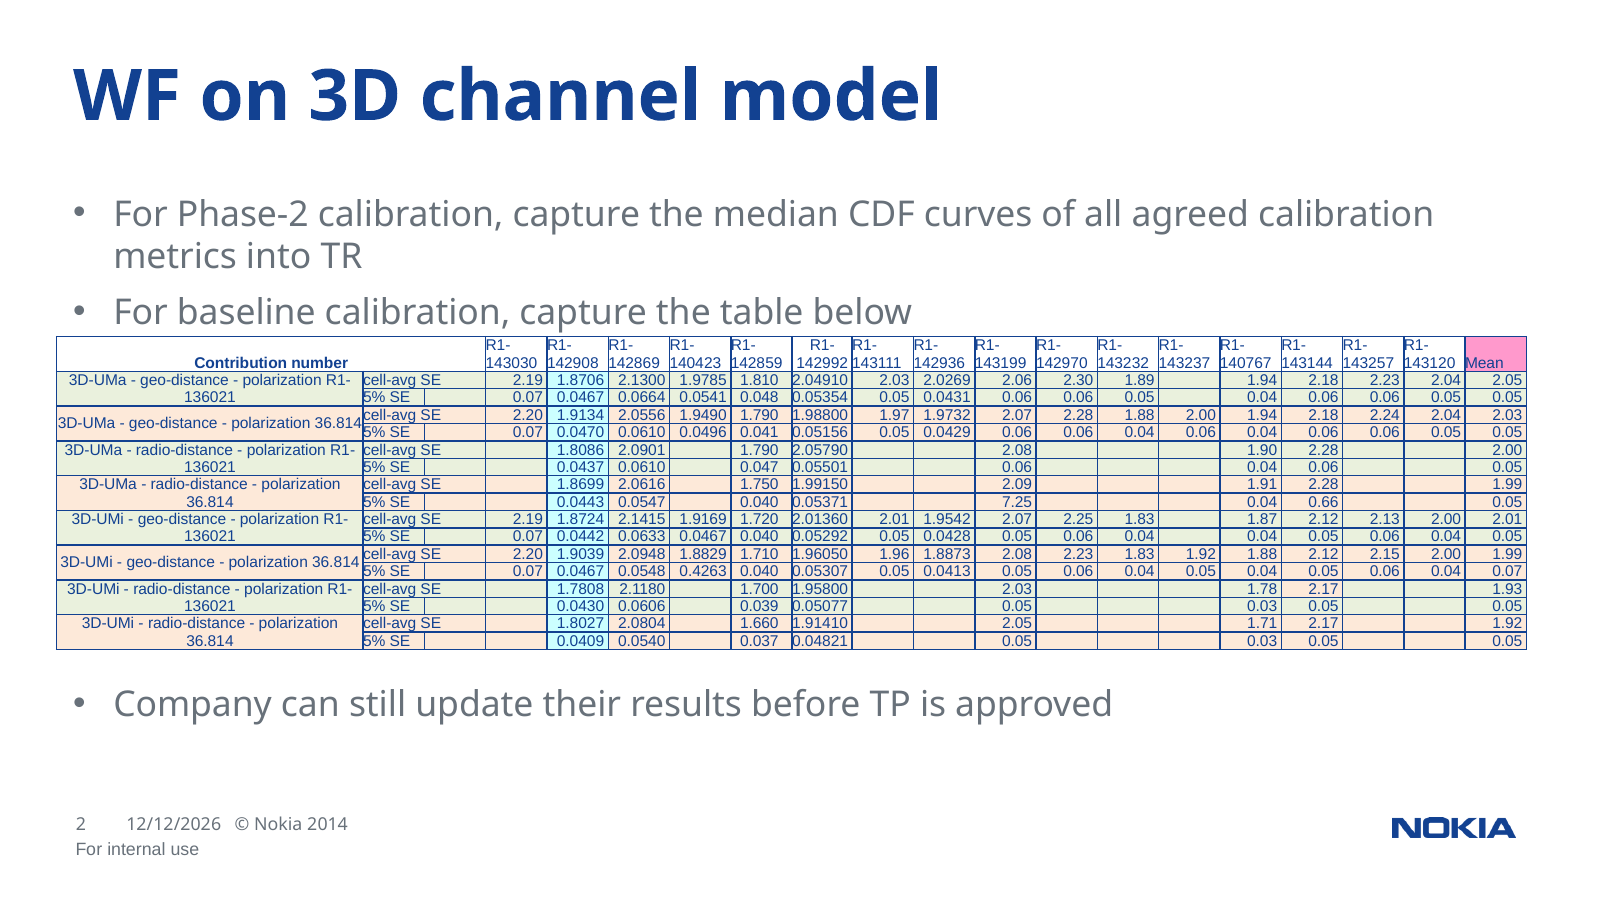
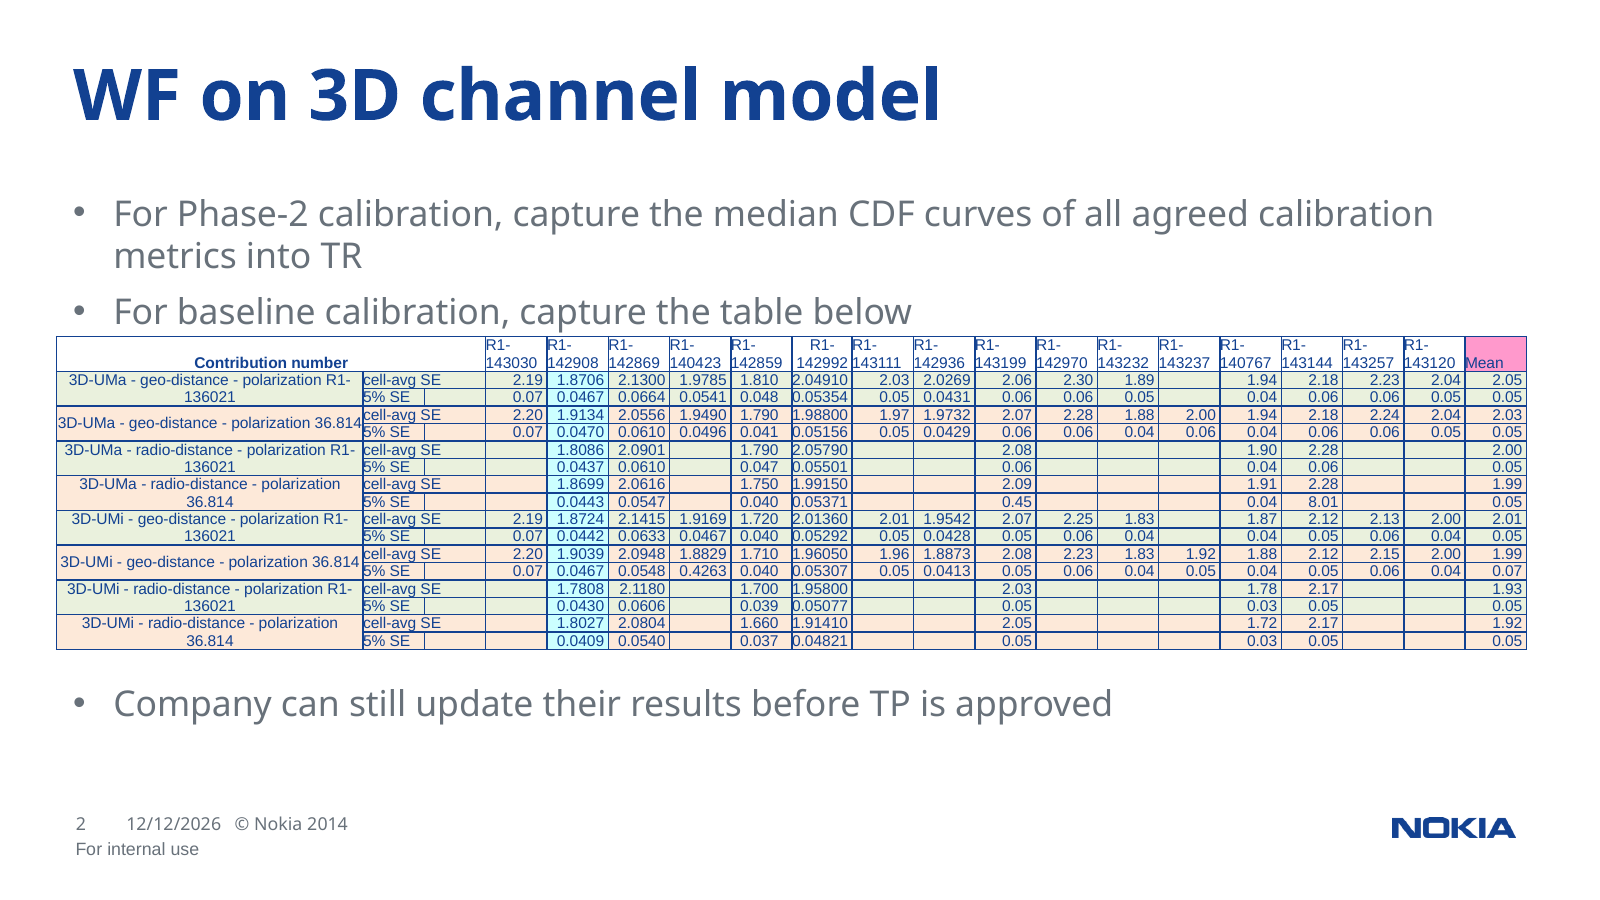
7.25: 7.25 -> 0.45 (1017, 502)
0.66: 0.66 -> 8.01 (1324, 502)
1.71: 1.71 -> 1.72 (1262, 624)
